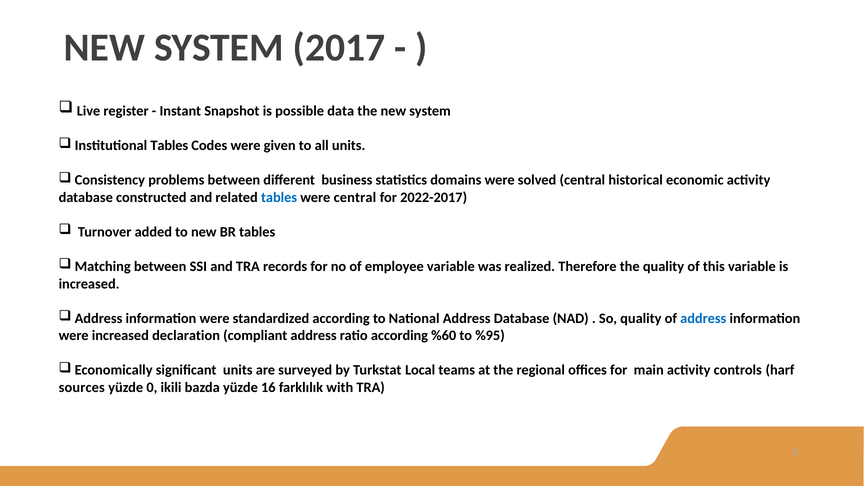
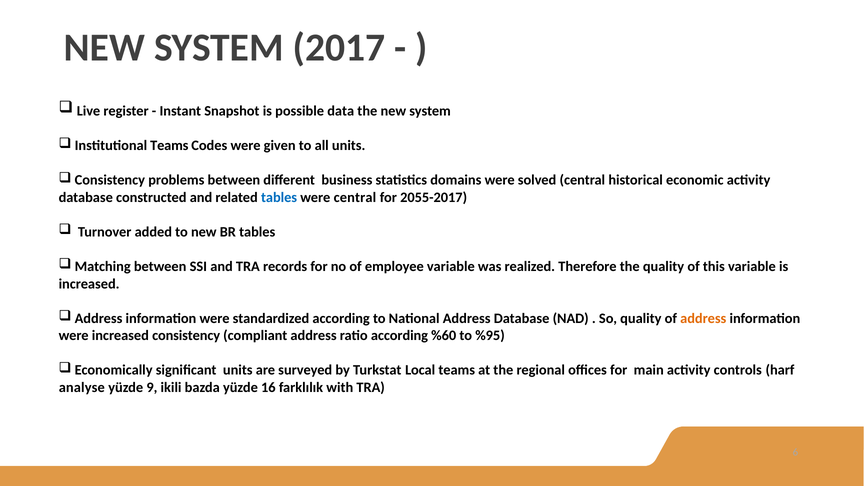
Institutional Tables: Tables -> Teams (169, 146)
2022-2017: 2022-2017 -> 2055-2017 (434, 198)
address colour: blue -> orange (703, 318)
increased declaration: declaration -> consistency (186, 336)
sources: sources -> analyse (82, 387)
0: 0 -> 9 (152, 387)
